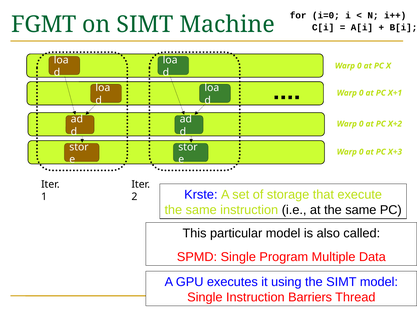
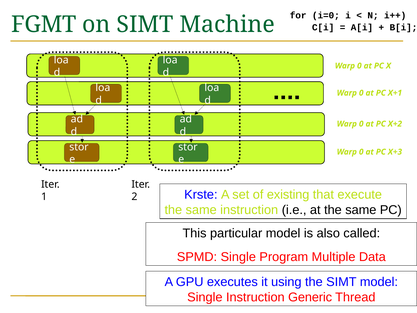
storage: storage -> existing (288, 194)
Barriers: Barriers -> Generic (310, 297)
